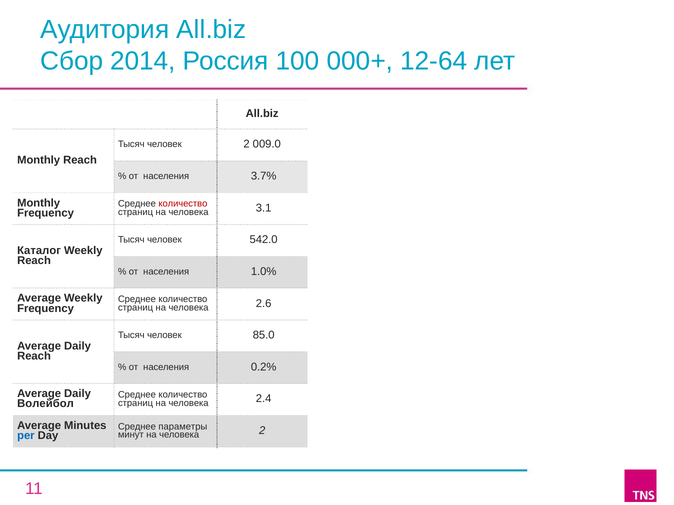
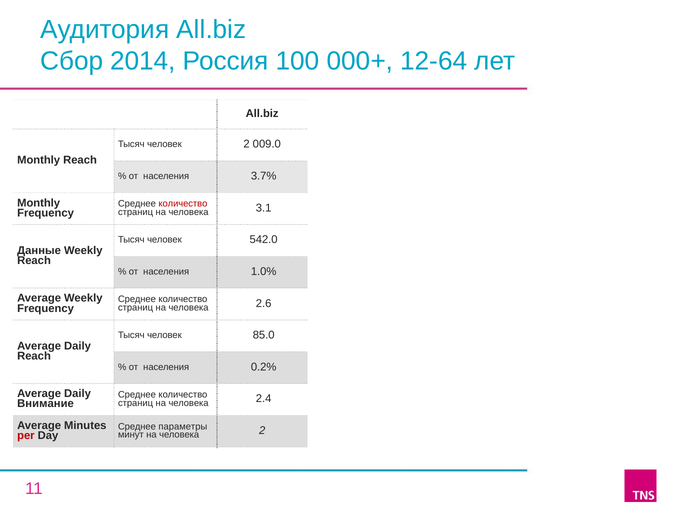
Каталог: Каталог -> Данные (39, 251)
Волейбол: Волейбол -> Внимание (46, 404)
per colour: blue -> red (26, 436)
